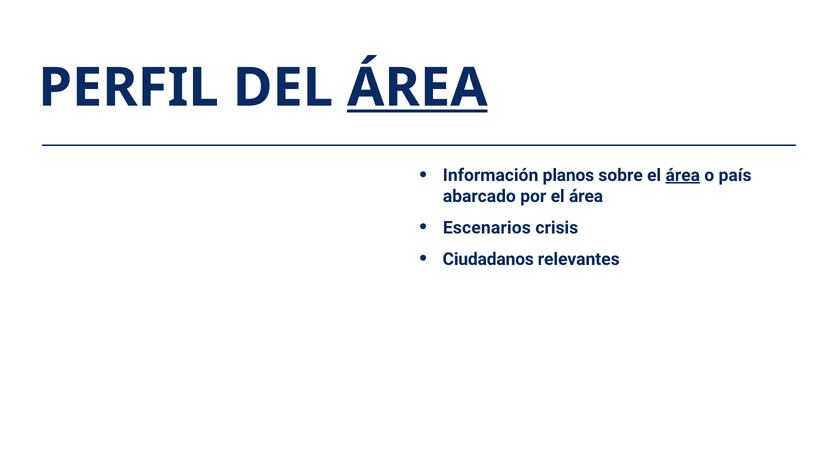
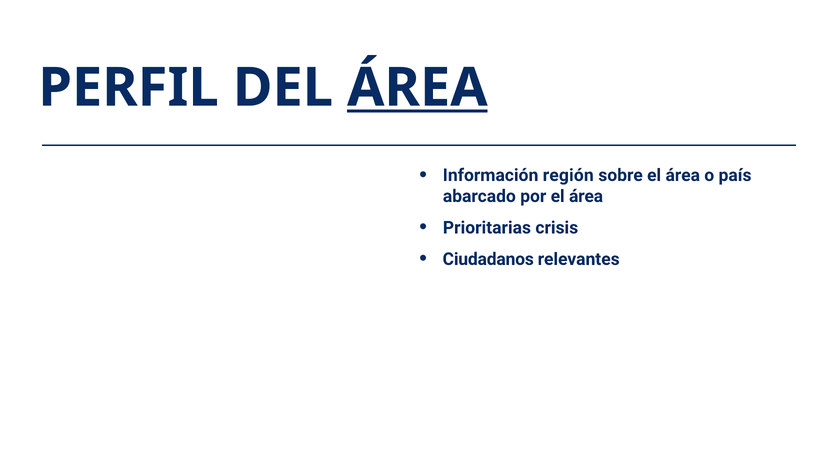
planos: planos -> región (568, 175)
área underline: present -> none (683, 175)
Escenarios: Escenarios -> Prioritarias (487, 227)
